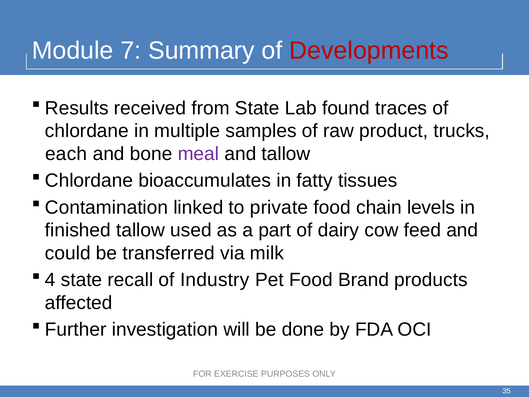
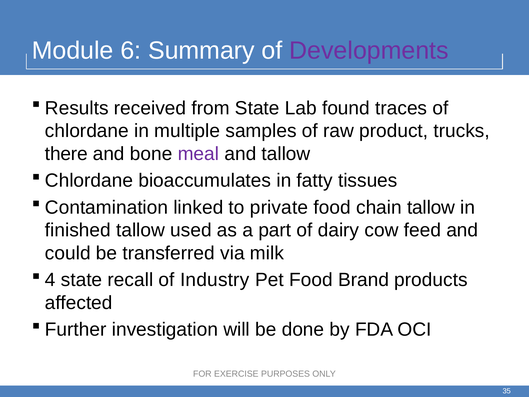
7: 7 -> 6 (131, 51)
Developments colour: red -> purple (369, 51)
each: each -> there (66, 154)
chain levels: levels -> tallow (431, 207)
